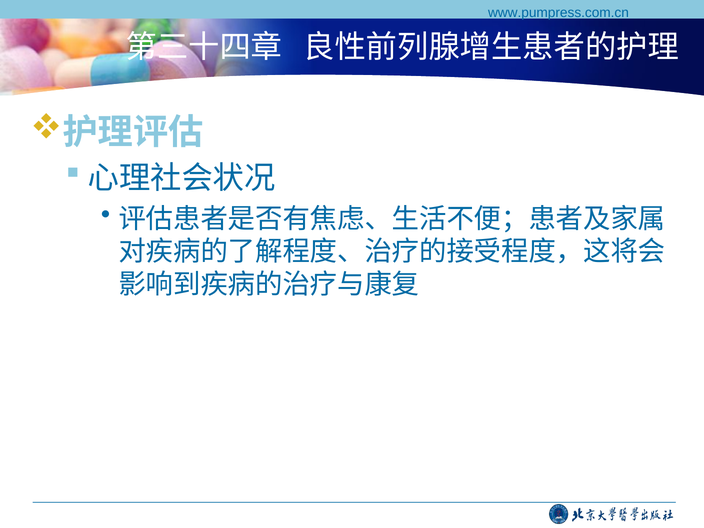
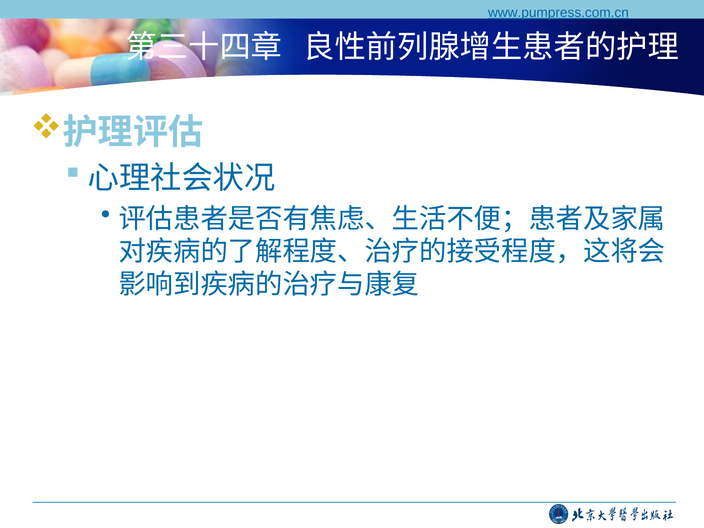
www.pumpress.com.cn underline: none -> present (558, 13)
